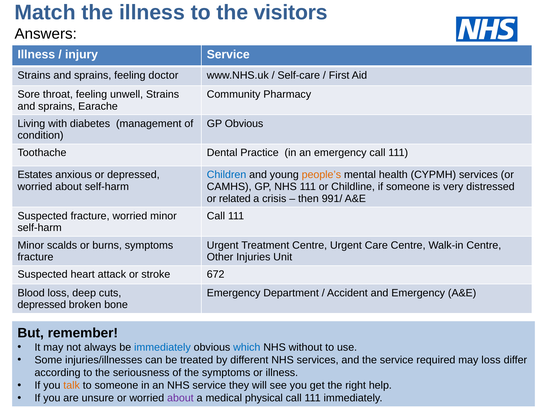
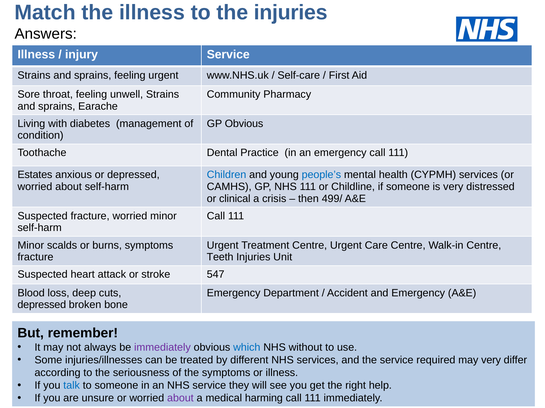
the visitors: visitors -> injuries (291, 12)
feeling doctor: doctor -> urgent (163, 75)
people’s colour: orange -> blue (321, 175)
related: related -> clinical (235, 199)
991/: 991/ -> 499/ (332, 199)
Other: Other -> Teeth (220, 258)
672: 672 -> 547 (216, 275)
immediately colour: blue -> purple (162, 348)
may loss: loss -> very (491, 361)
talk colour: orange -> blue (72, 386)
physical: physical -> harming (264, 399)
